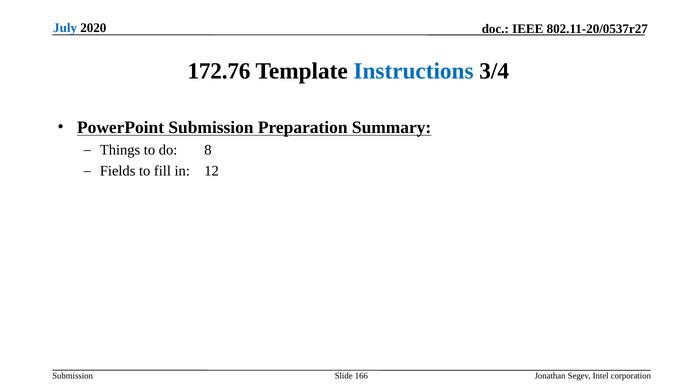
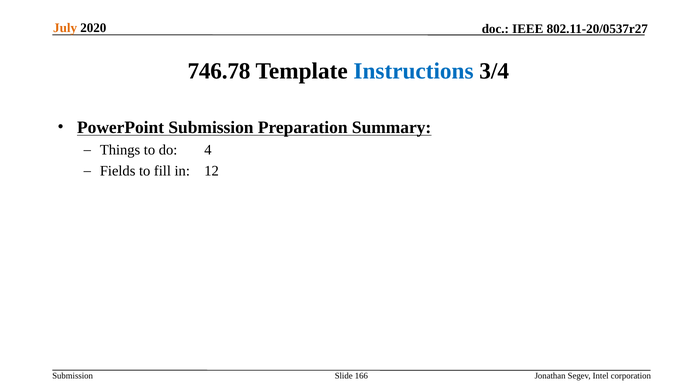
July colour: blue -> orange (65, 28)
172.76: 172.76 -> 746.78 (219, 71)
8: 8 -> 4 (208, 150)
